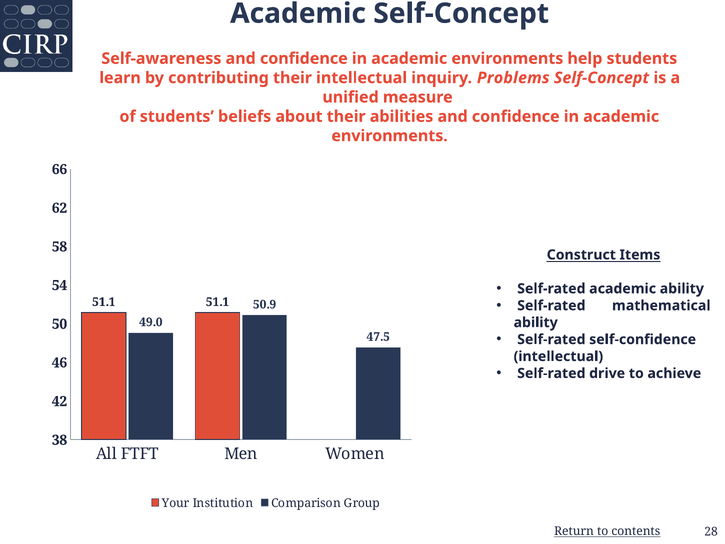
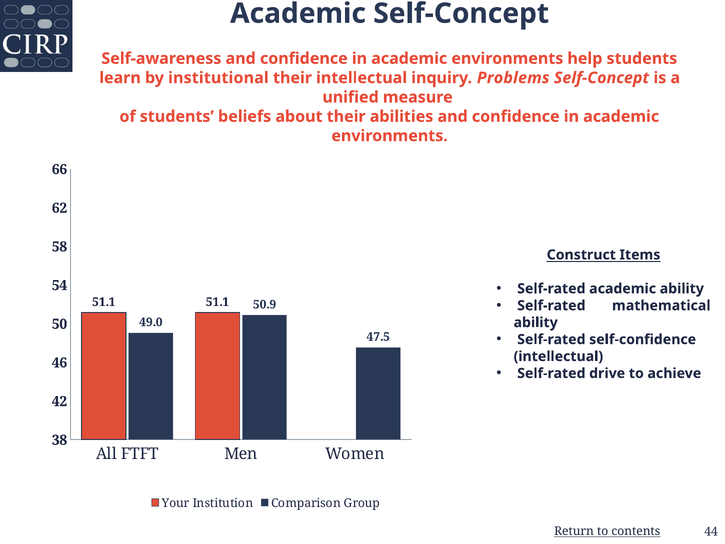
contributing: contributing -> institutional (218, 78)
28: 28 -> 44 (711, 531)
